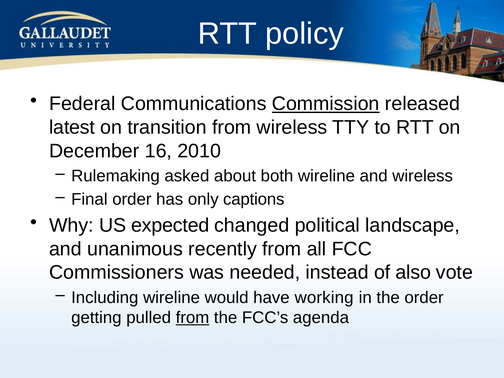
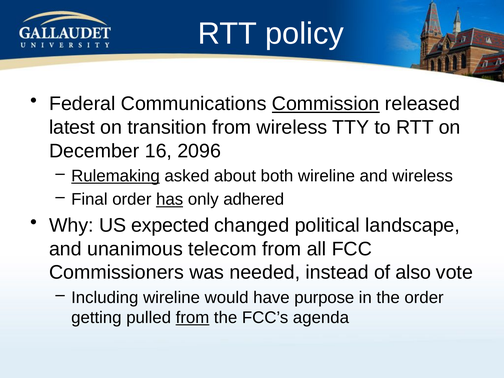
2010: 2010 -> 2096 (199, 151)
Rulemaking underline: none -> present (116, 176)
has underline: none -> present (170, 199)
captions: captions -> adhered (254, 199)
recently: recently -> telecom (223, 249)
working: working -> purpose (324, 297)
